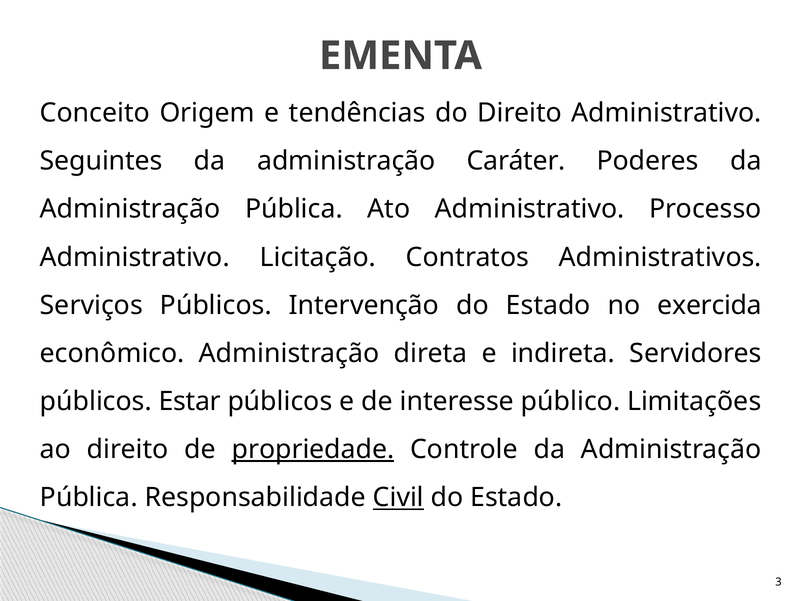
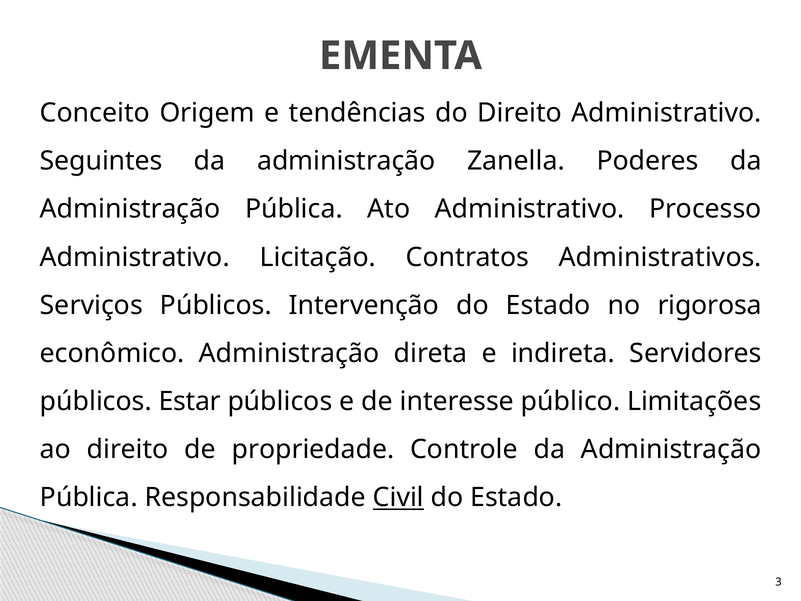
Caráter: Caráter -> Zanella (516, 161)
exercida: exercida -> rigorosa (710, 305)
propriedade underline: present -> none (313, 449)
